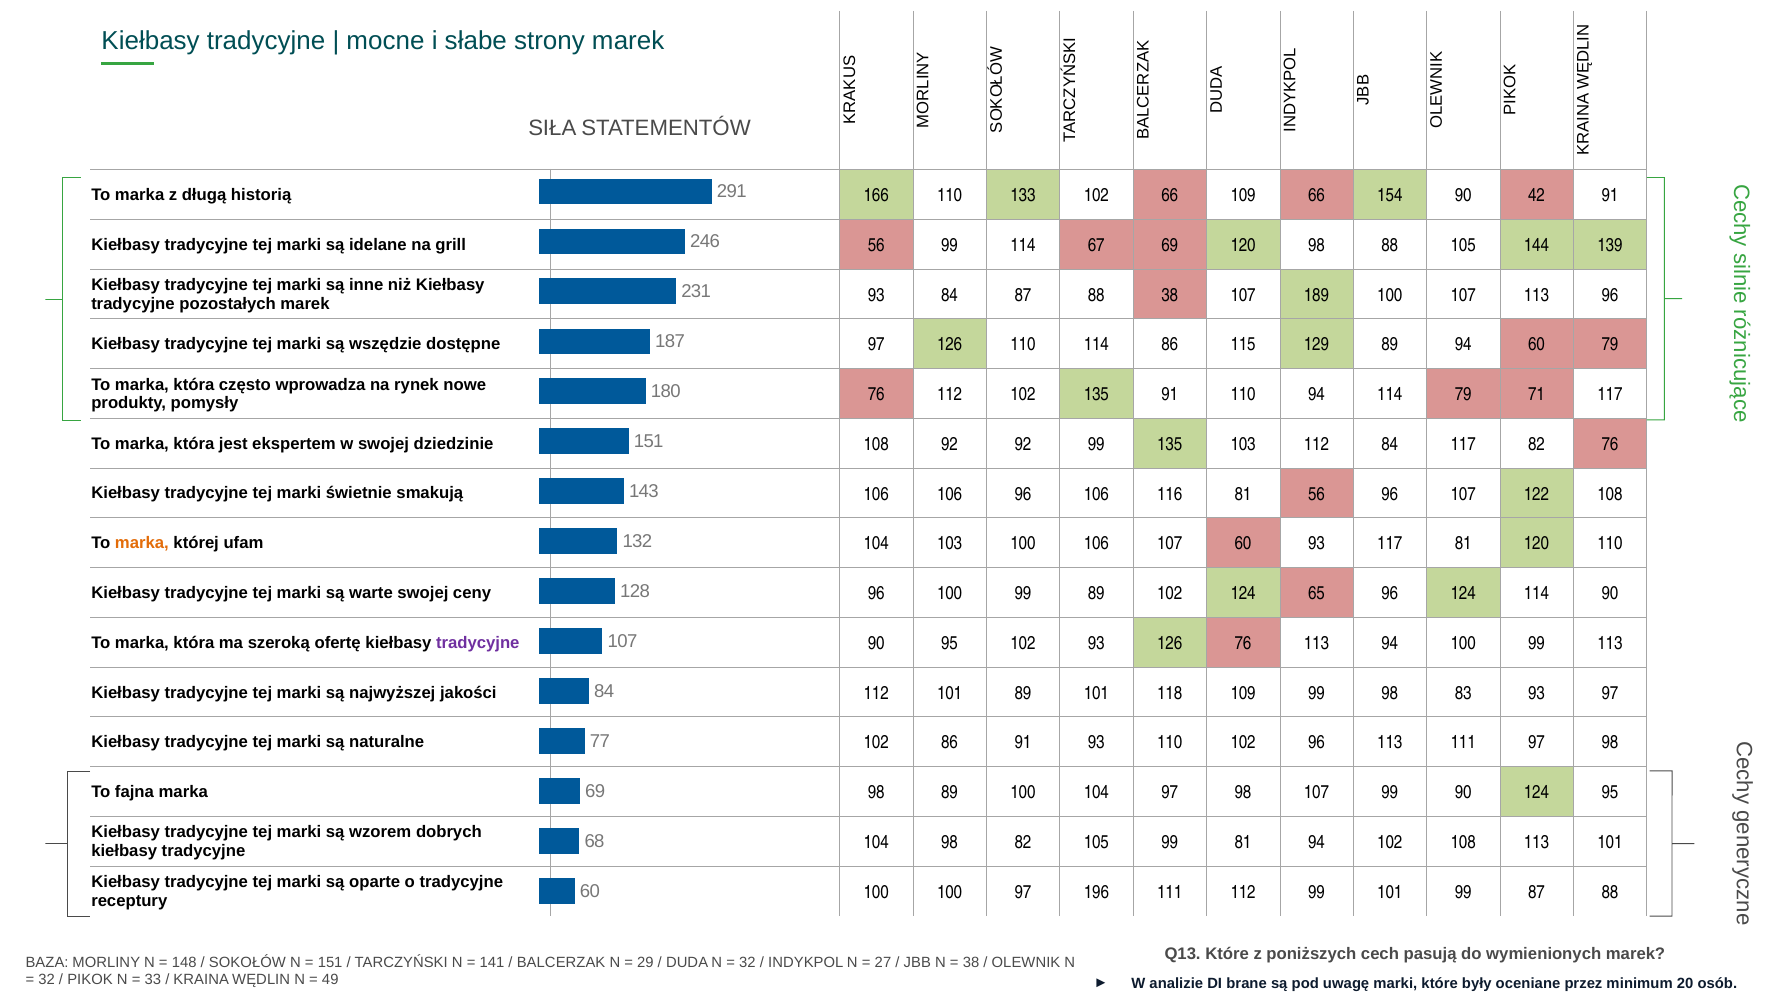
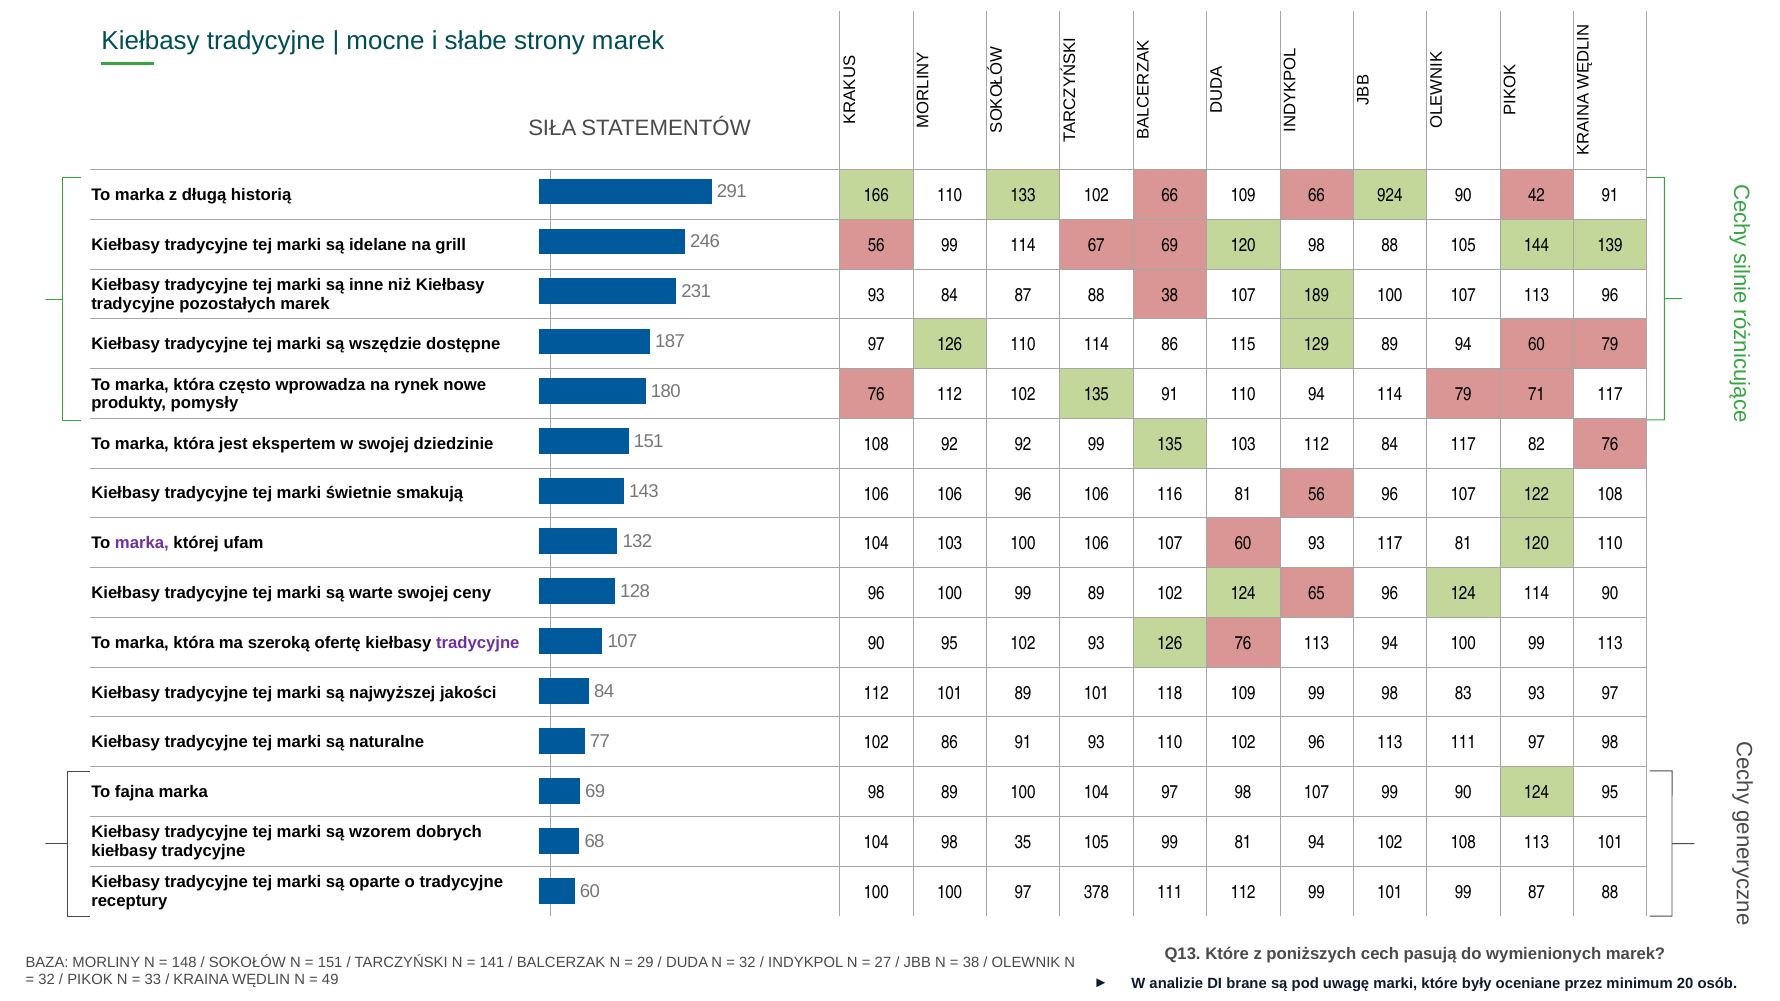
154: 154 -> 924 (1390, 195)
marka colour: orange -> purple (142, 543)
98 82: 82 -> 35 (1023, 842)
196: 196 -> 378 (1096, 892)
